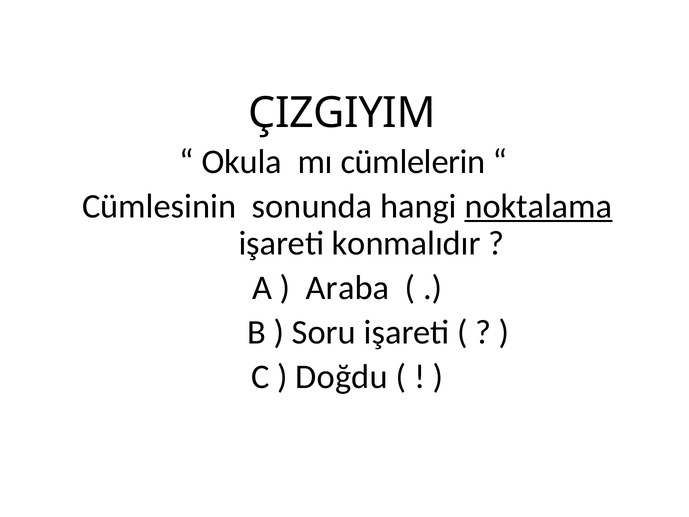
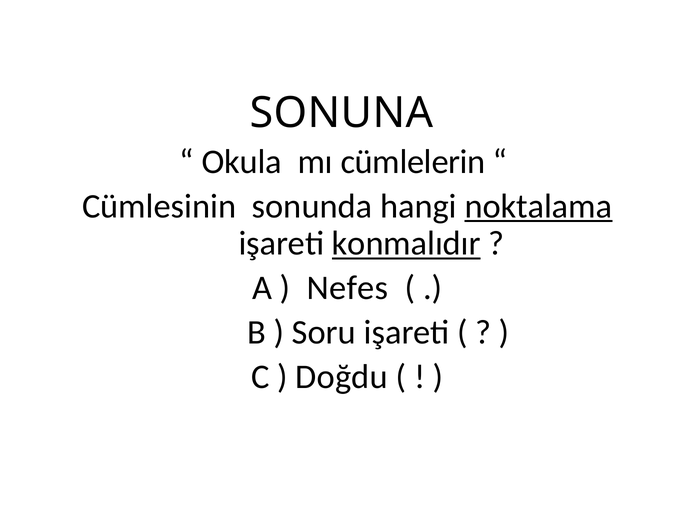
ÇIZGIYIM: ÇIZGIYIM -> SONUNA (342, 113)
konmalıdır underline: none -> present (406, 243)
Araba: Araba -> Nefes (347, 288)
